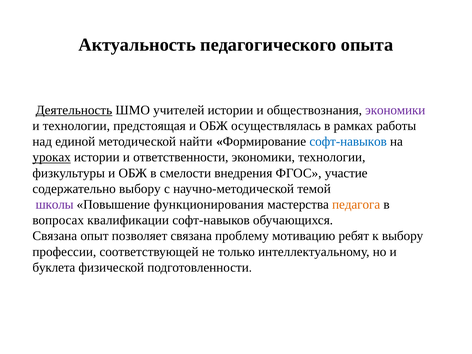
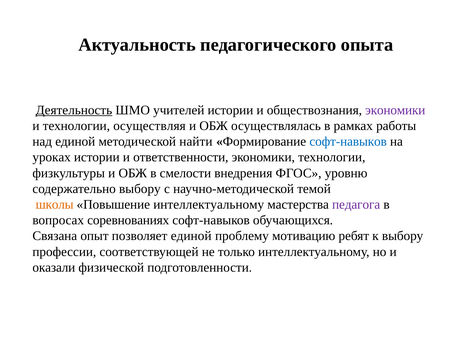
предстоящая: предстоящая -> осуществляя (149, 126)
уроках underline: present -> none (52, 157)
участие: участие -> уровню (346, 173)
школы colour: purple -> orange (55, 205)
Повышение функционирования: функционирования -> интеллектуальному (209, 205)
педагога colour: orange -> purple (356, 205)
квалификации: квалификации -> соревнованиях (128, 220)
позволяет связана: связана -> единой (191, 236)
буклета: буклета -> оказали (54, 267)
